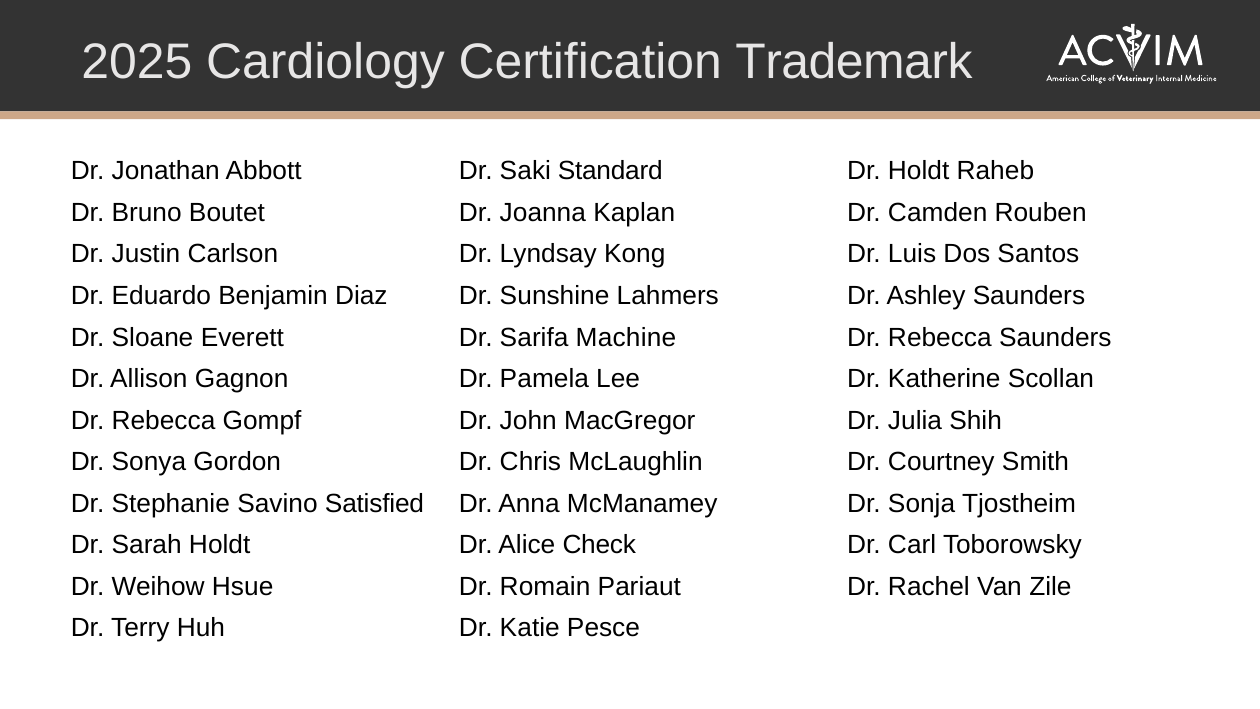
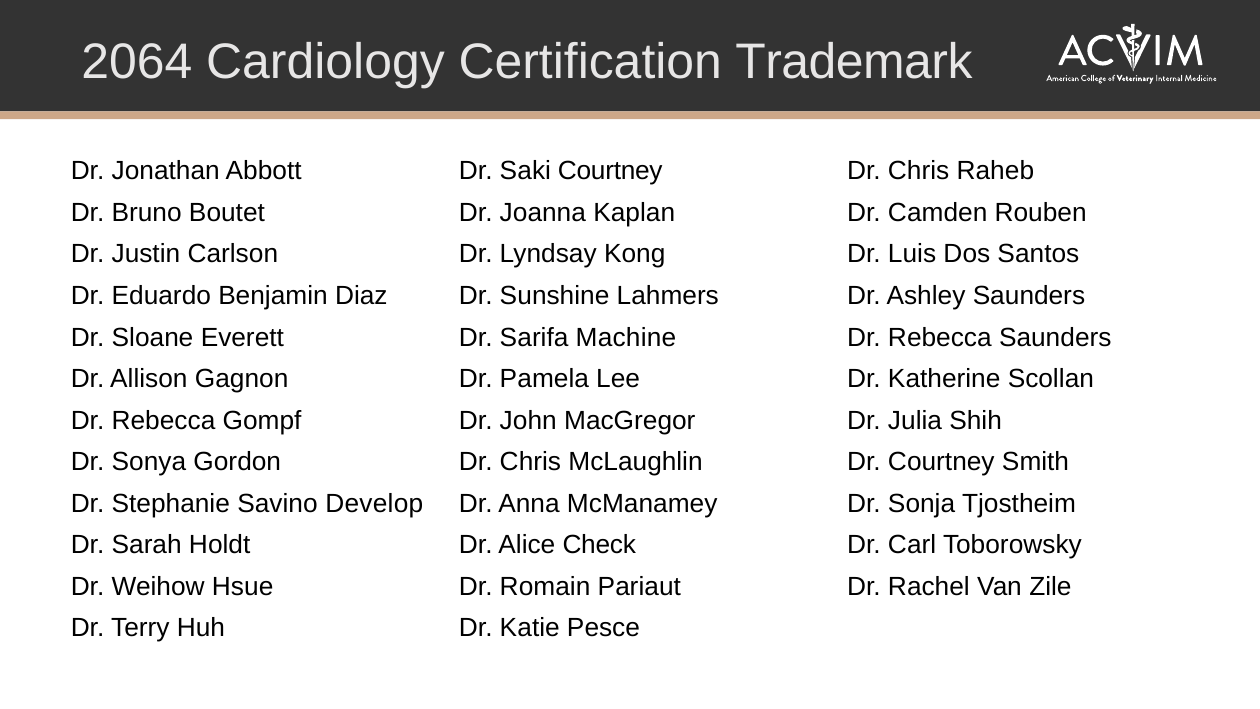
2025: 2025 -> 2064 (137, 62)
Saki Standard: Standard -> Courtney (610, 171)
Holdt: Holdt -> Chris (919, 171)
Satisfied: Satisfied -> Develop (374, 503)
